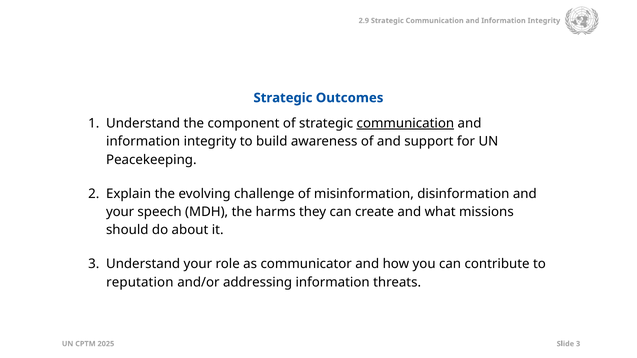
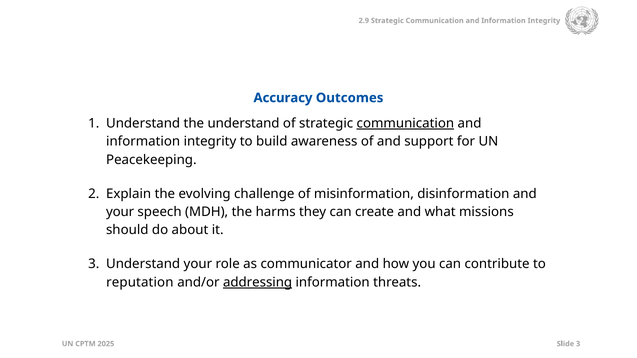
Strategic: Strategic -> Accuracy (283, 98)
the component: component -> understand (244, 124)
addressing underline: none -> present (258, 282)
